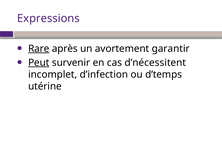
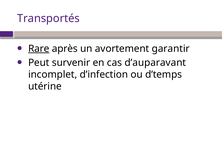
Expressions: Expressions -> Transportés (48, 18)
Peut underline: present -> none (39, 62)
d’nécessitent: d’nécessitent -> d’auparavant (155, 62)
